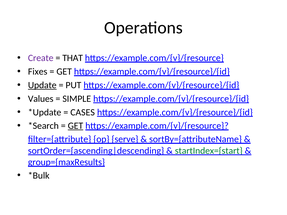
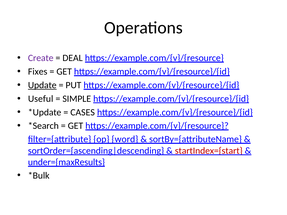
THAT: THAT -> DEAL (73, 58)
Values: Values -> Useful (41, 99)
GET underline: present -> none (75, 126)
serve: serve -> word (125, 139)
startIndex={start colour: green -> red (209, 151)
group={maxResults: group={maxResults -> under={maxResults (66, 162)
